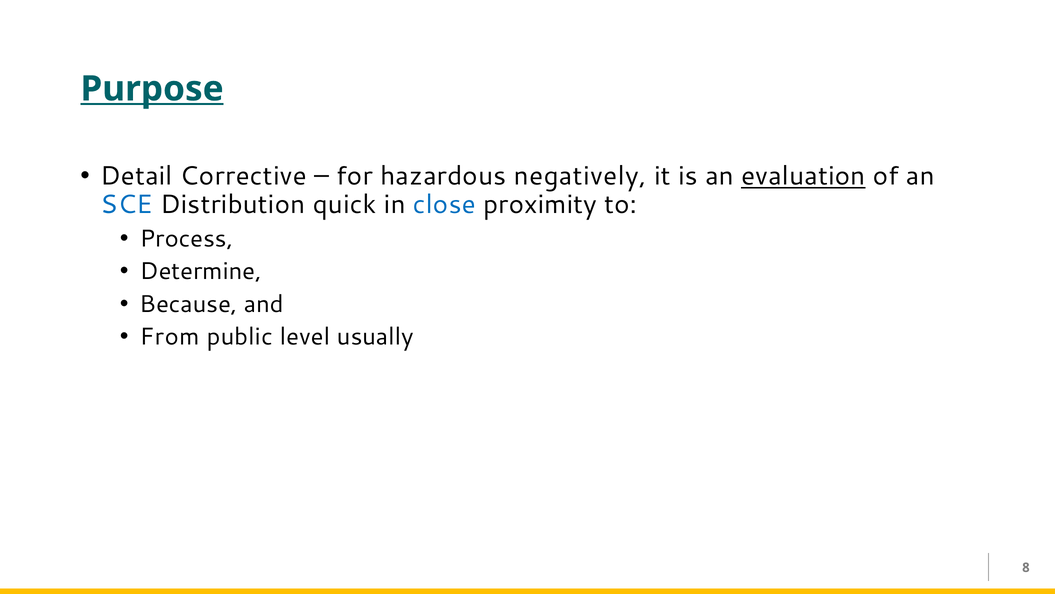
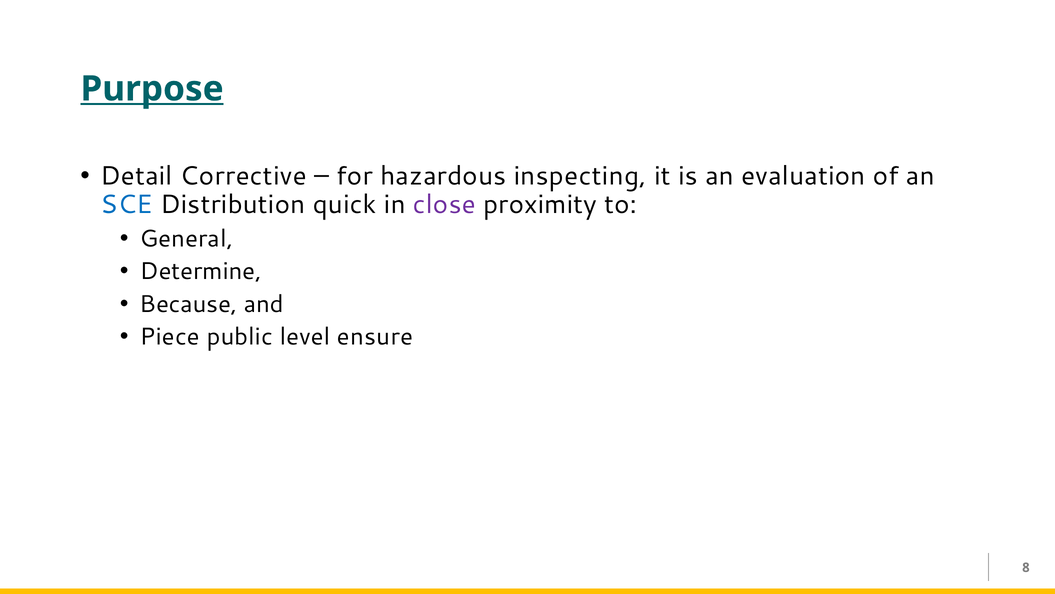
negatively: negatively -> inspecting (580, 176)
evaluation underline: present -> none (803, 176)
close colour: blue -> purple (444, 204)
Process: Process -> General (187, 238)
From: From -> Piece (170, 336)
usually: usually -> ensure (375, 336)
